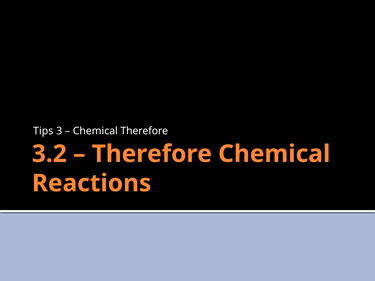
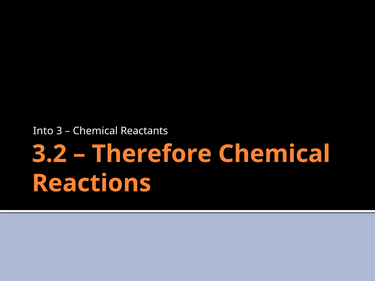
Tips: Tips -> Into (43, 131)
Chemical Therefore: Therefore -> Reactants (144, 131)
